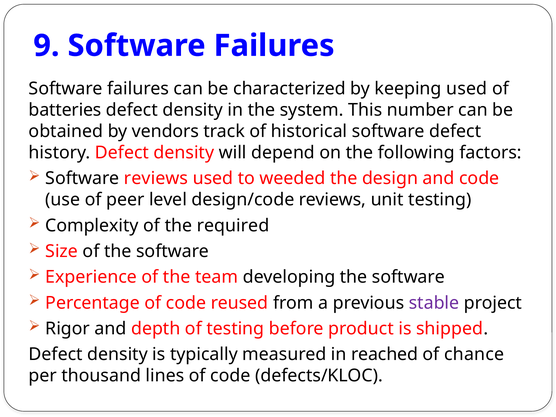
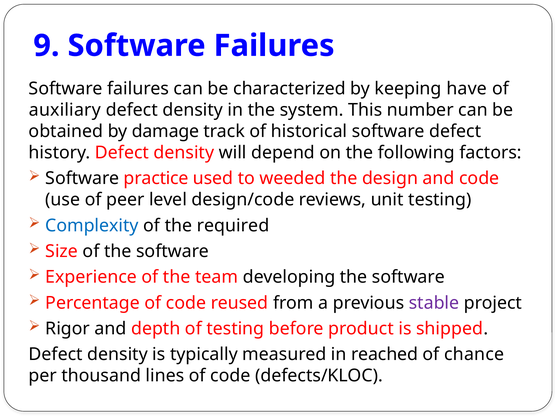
keeping used: used -> have (467, 89)
batteries: batteries -> auxiliary (65, 110)
vendors: vendors -> damage (166, 131)
Software reviews: reviews -> practice (156, 178)
Complexity colour: black -> blue (92, 226)
